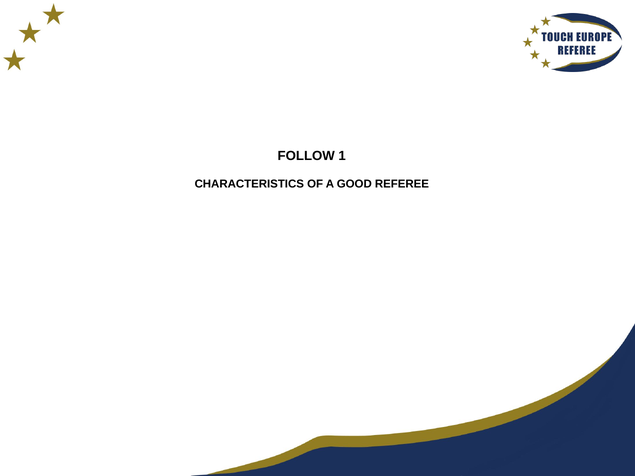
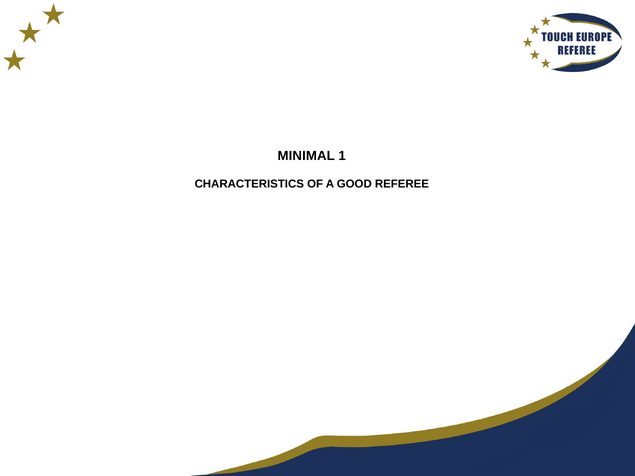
FOLLOW: FOLLOW -> MINIMAL (306, 156)
